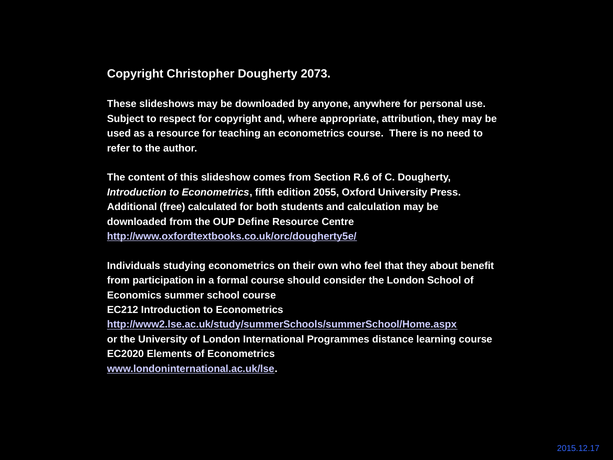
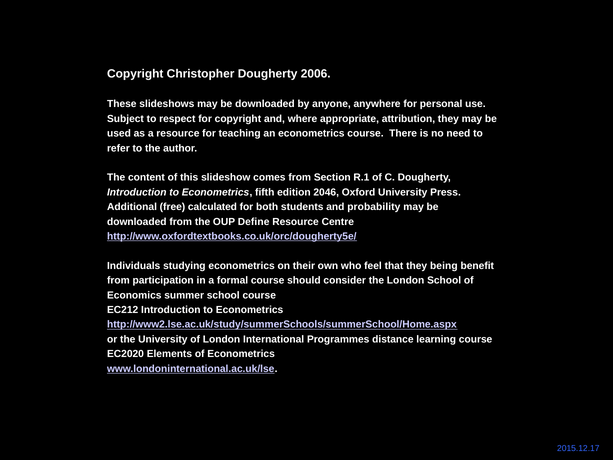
2073: 2073 -> 2006 (316, 74)
R.6: R.6 -> R.1 (361, 177)
2055: 2055 -> 2046 (326, 192)
calculation: calculation -> probability (374, 207)
about: about -> being (444, 266)
